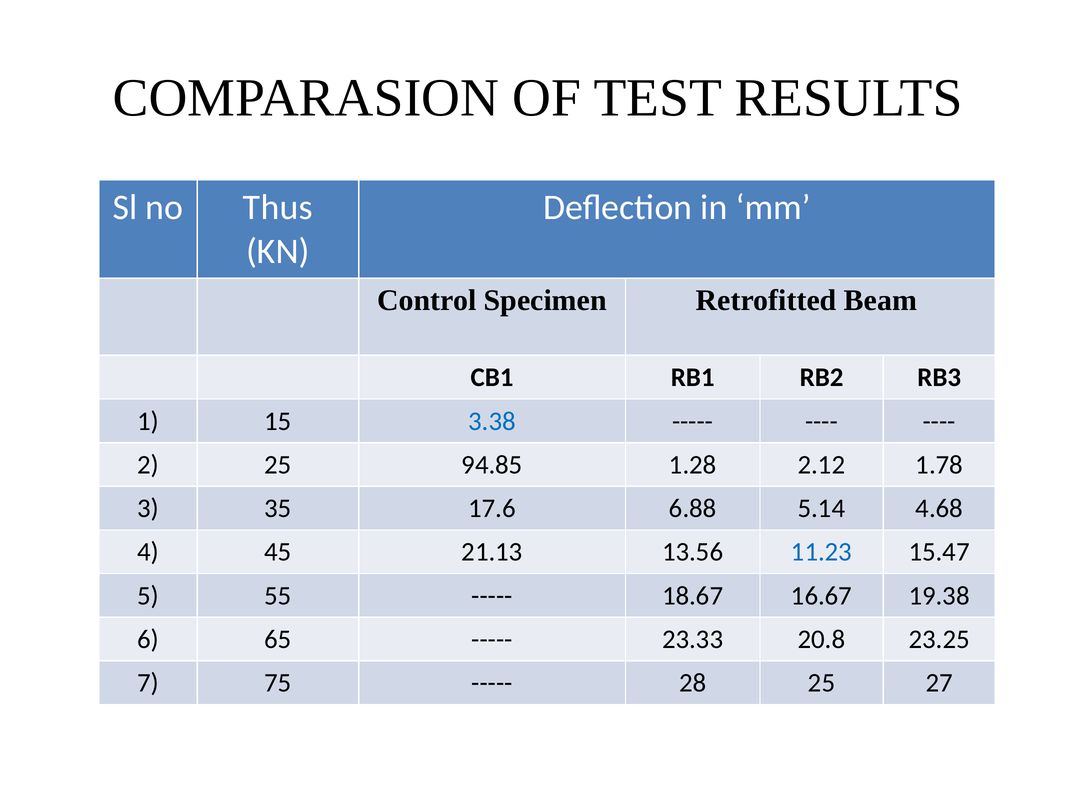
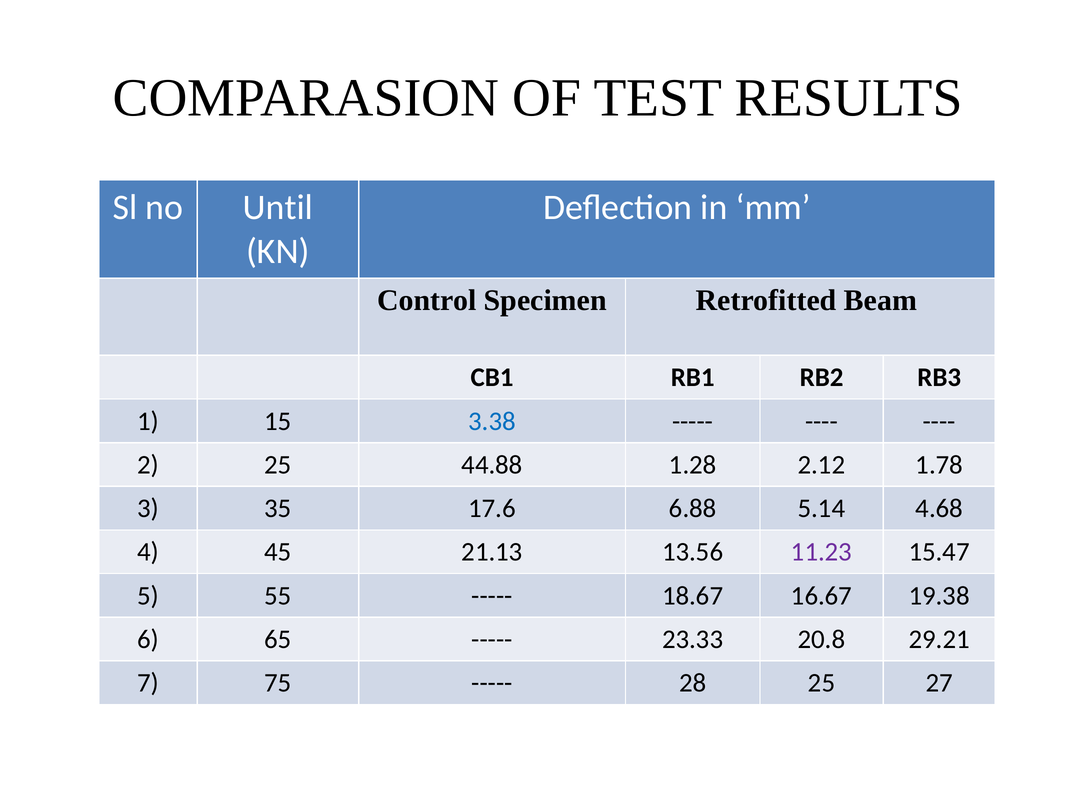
Thus: Thus -> Until (278, 208)
94.85: 94.85 -> 44.88 (492, 465)
11.23 colour: blue -> purple (822, 552)
23.25: 23.25 -> 29.21 (939, 639)
